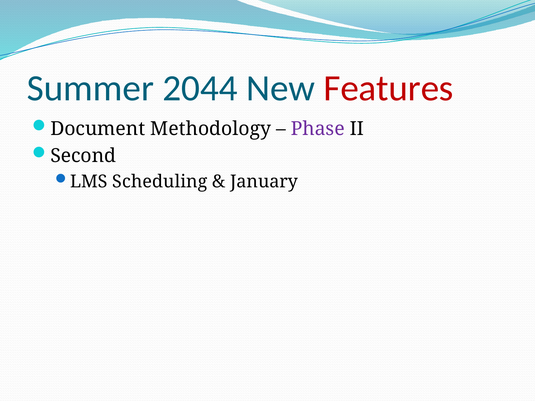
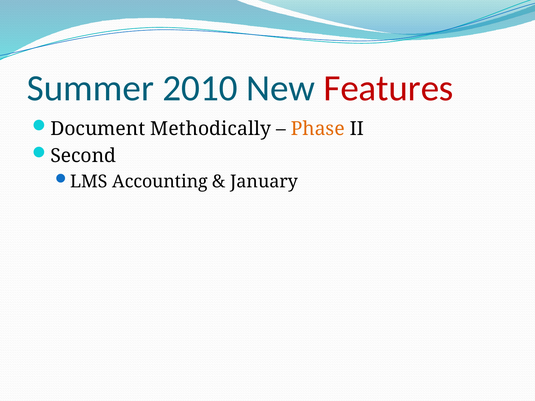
2044: 2044 -> 2010 (200, 88)
Methodology: Methodology -> Methodically (211, 129)
Phase colour: purple -> orange (318, 129)
Scheduling: Scheduling -> Accounting (160, 182)
